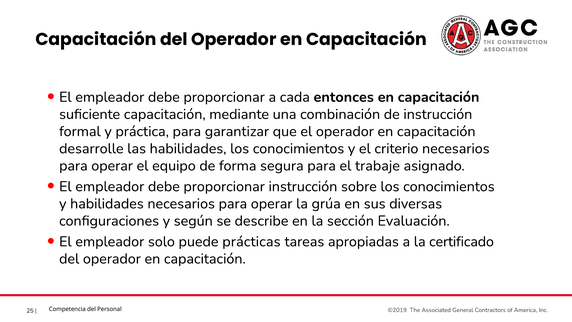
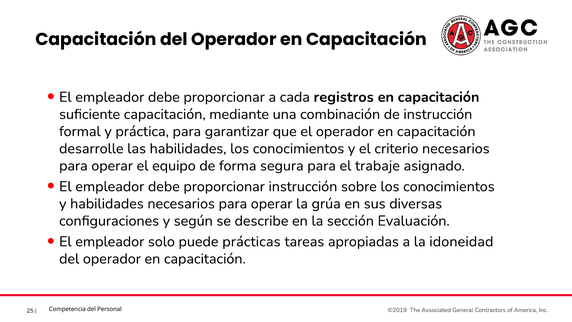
entonces: entonces -> registros (344, 97)
certificado: certificado -> idoneidad (461, 241)
